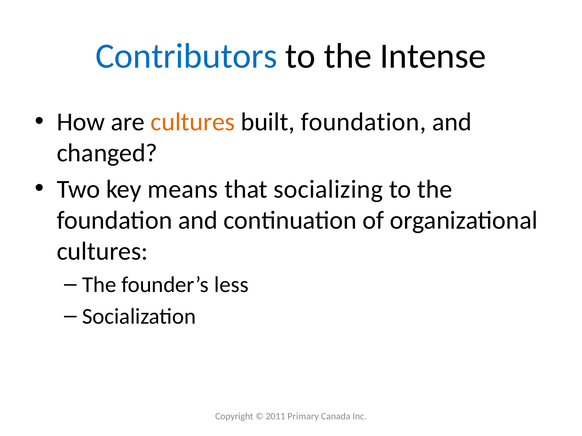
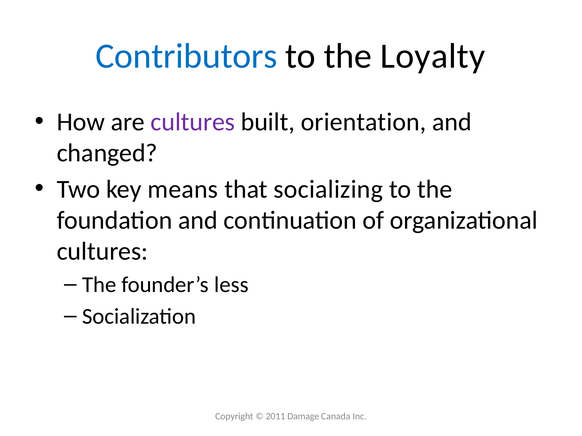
Intense: Intense -> Loyalty (433, 56)
cultures colour: orange -> purple (193, 122)
built foundation: foundation -> orientation (364, 122)
Primary: Primary -> Damage (303, 417)
